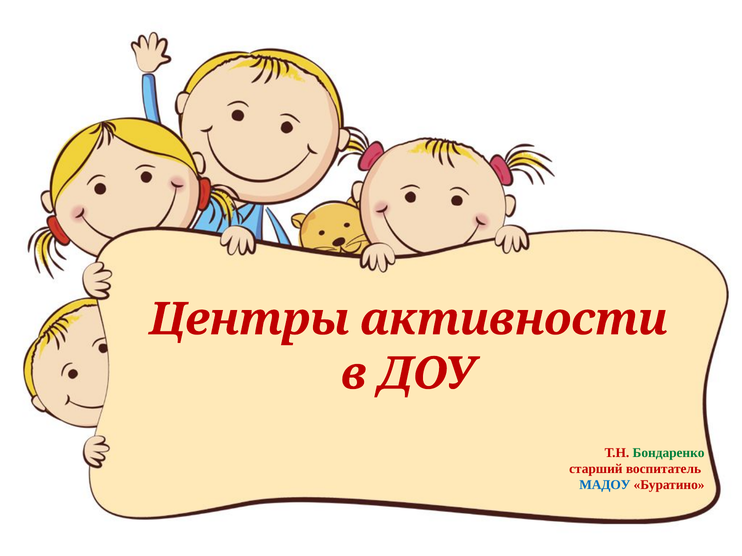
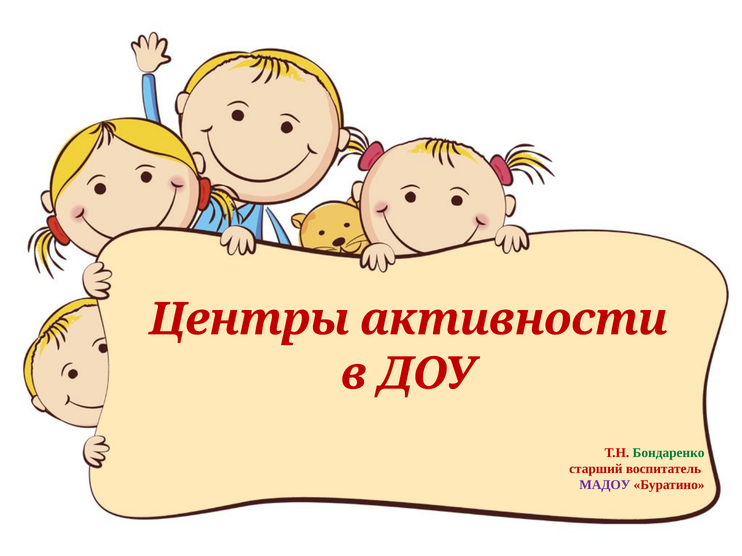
МАДОУ colour: blue -> purple (605, 485)
